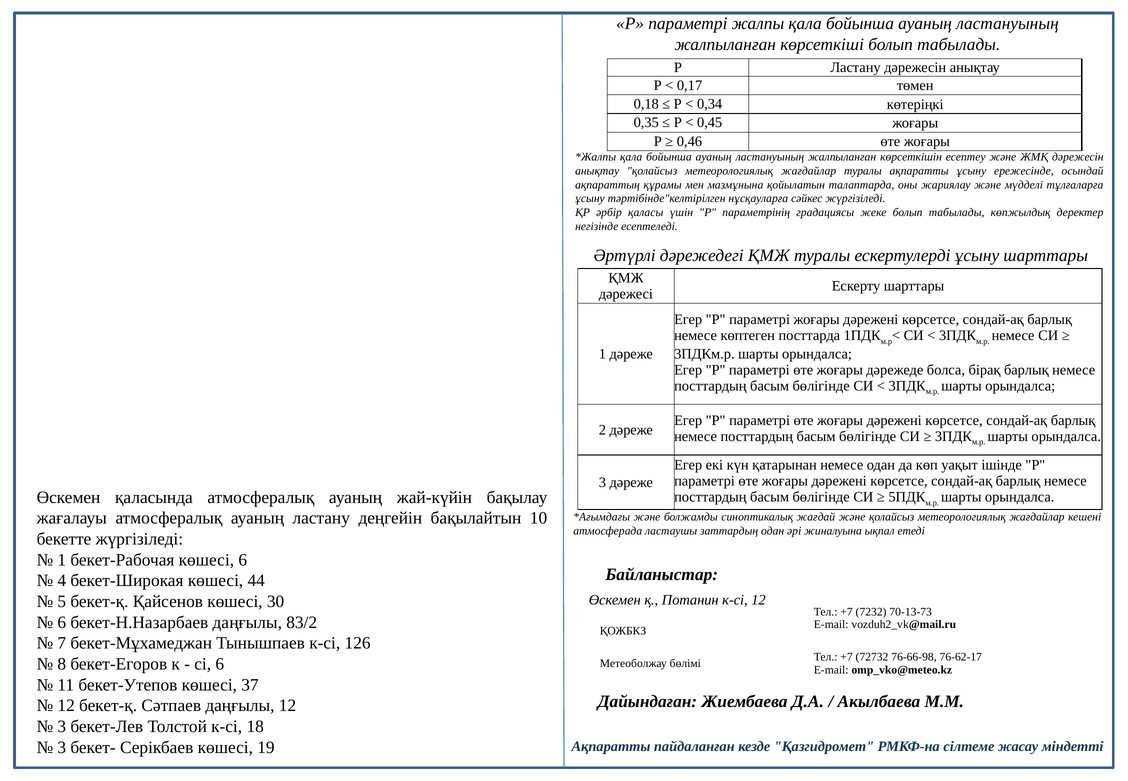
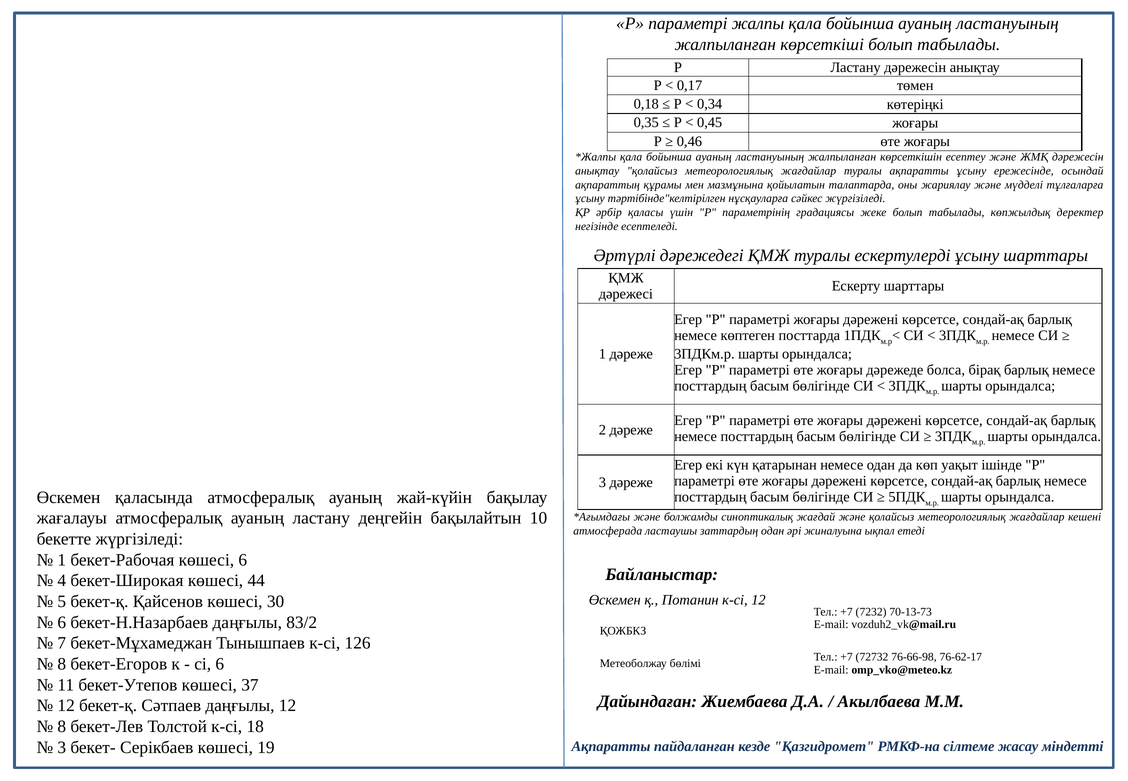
3: 3 -> 8 (62, 726)
